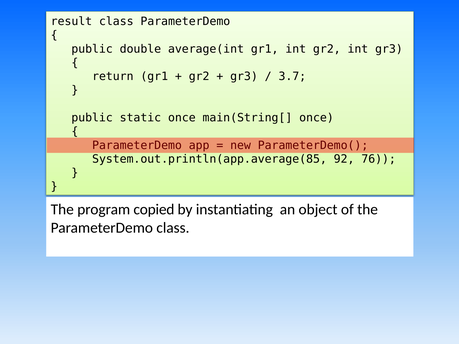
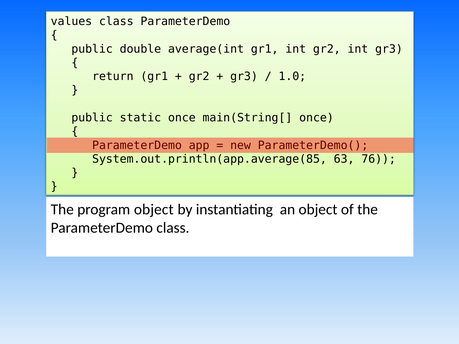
result: result -> values (71, 21)
3.7: 3.7 -> 1.0 (292, 76)
92: 92 -> 63 (344, 159)
program copied: copied -> object (154, 210)
